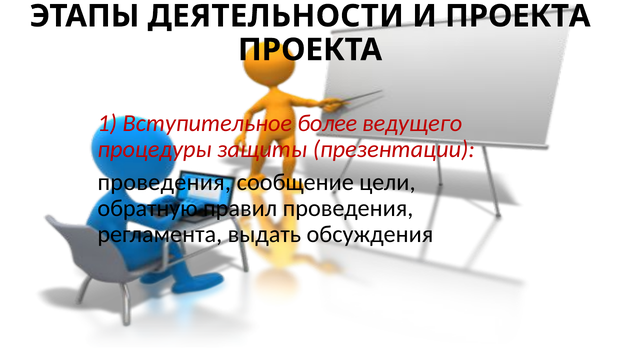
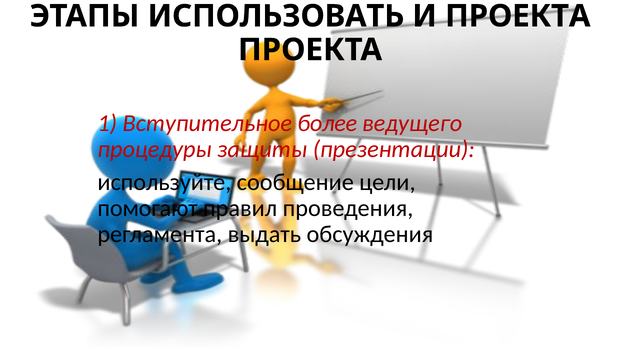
ДЕЯТЕЛЬНОСТИ: ДЕЯТЕЛЬНОСТИ -> ИСПОЛЬЗОВАТЬ (276, 16)
проведения: проведения -> используйте (164, 182)
обратную: обратную -> помогают (148, 209)
